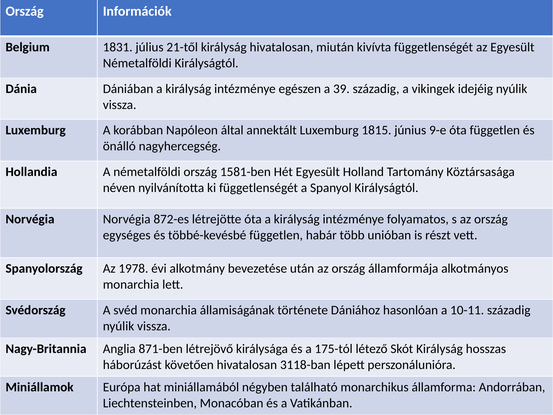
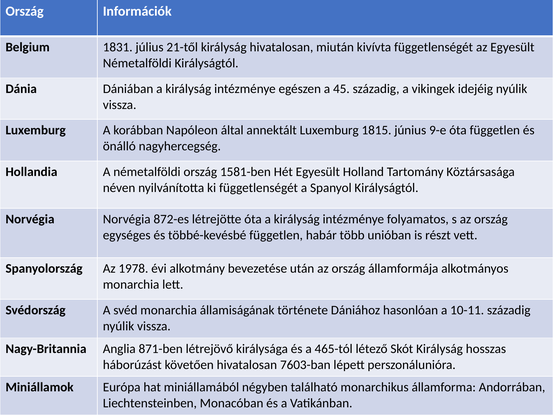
39: 39 -> 45 (341, 89)
175-tól: 175-tól -> 465-tól (334, 349)
3118-ban: 3118-ban -> 7603-ban (305, 365)
